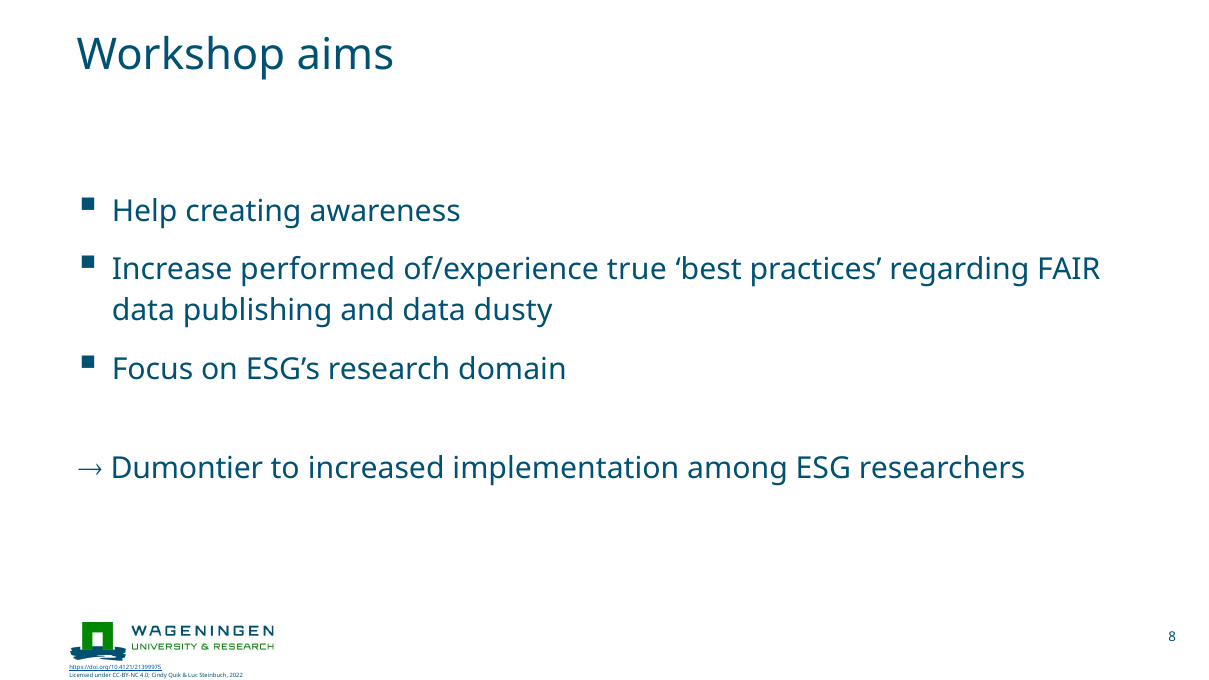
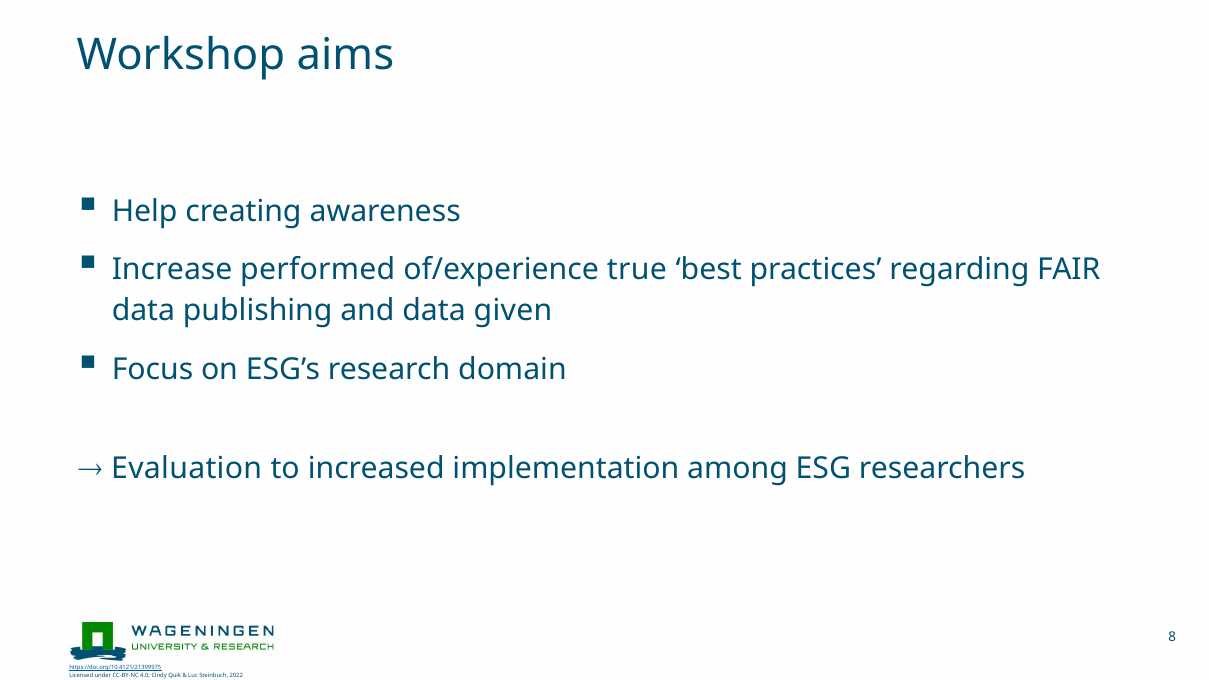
dusty: dusty -> given (513, 310)
Dumontier: Dumontier -> Evaluation (187, 468)
